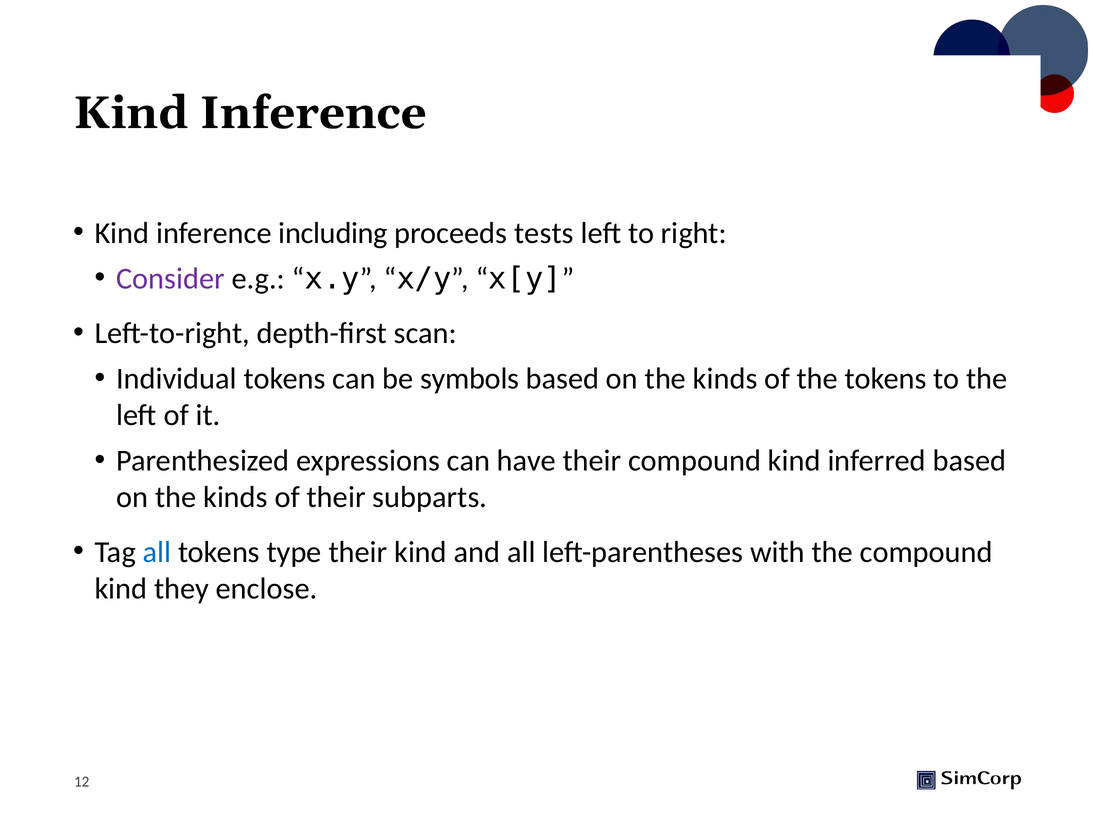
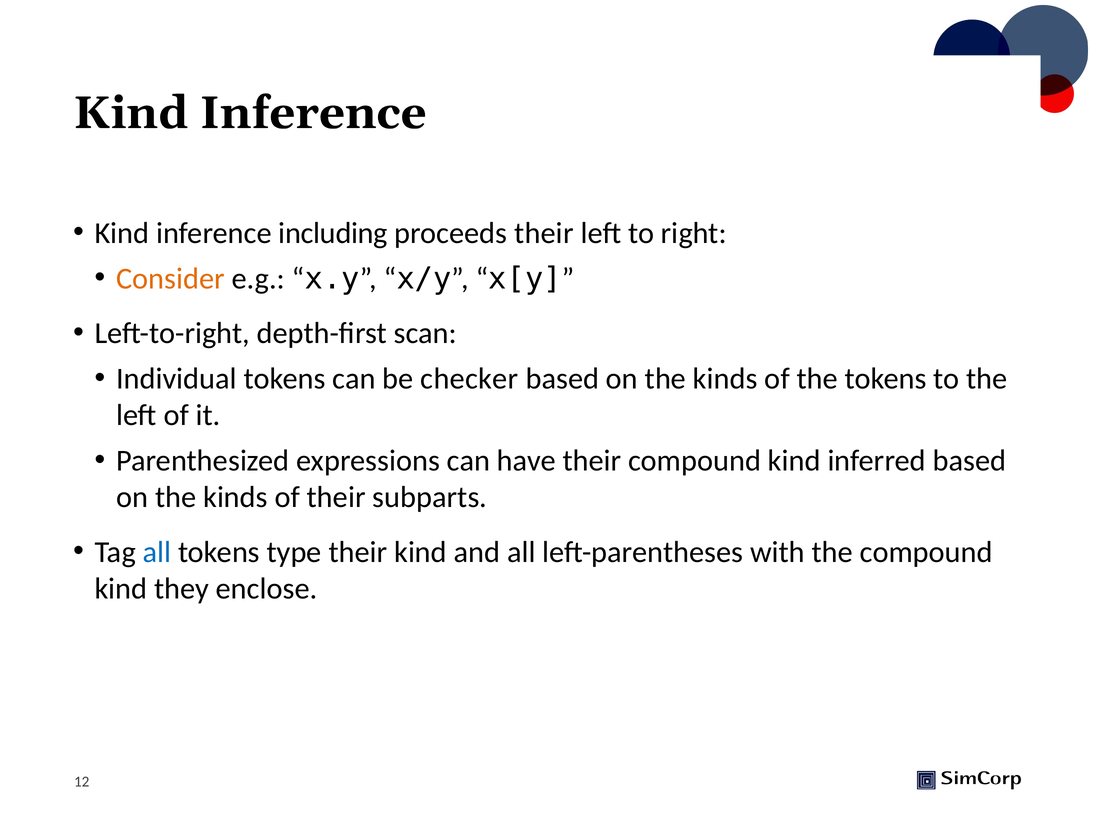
proceeds tests: tests -> their (544, 233)
Consider colour: purple -> orange (171, 279)
symbols: symbols -> checker (469, 379)
